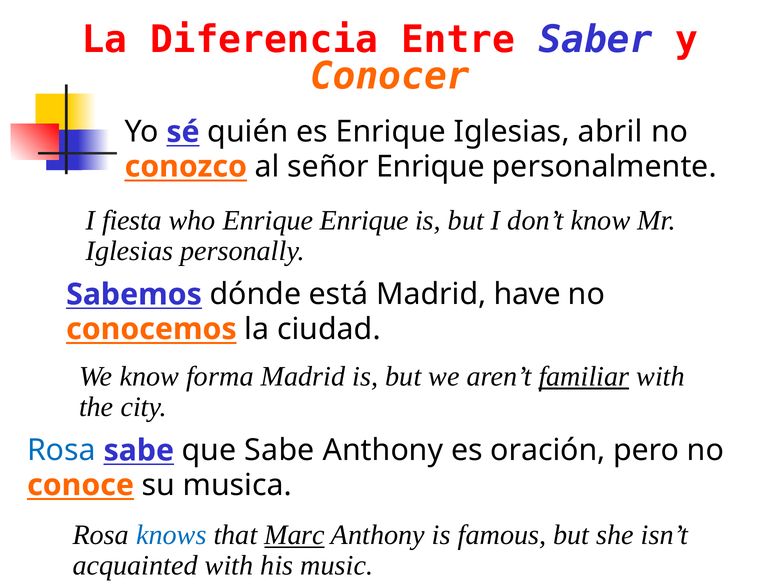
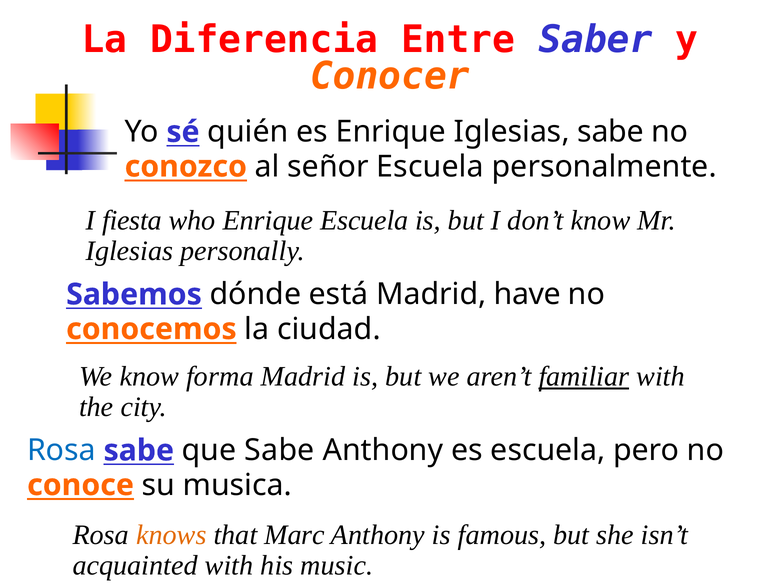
Iglesias abril: abril -> sabe (611, 132)
señor Enrique: Enrique -> Escuela (430, 167)
Enrique Enrique: Enrique -> Escuela (364, 220)
es oración: oración -> escuela (548, 450)
knows colour: blue -> orange (171, 535)
Marc underline: present -> none (294, 535)
